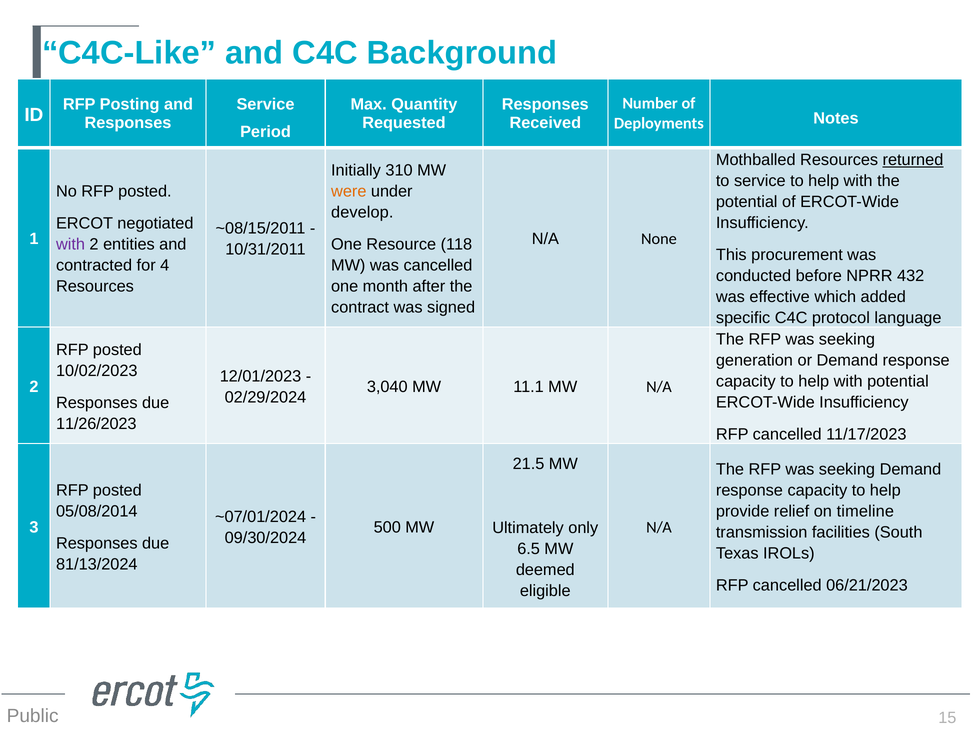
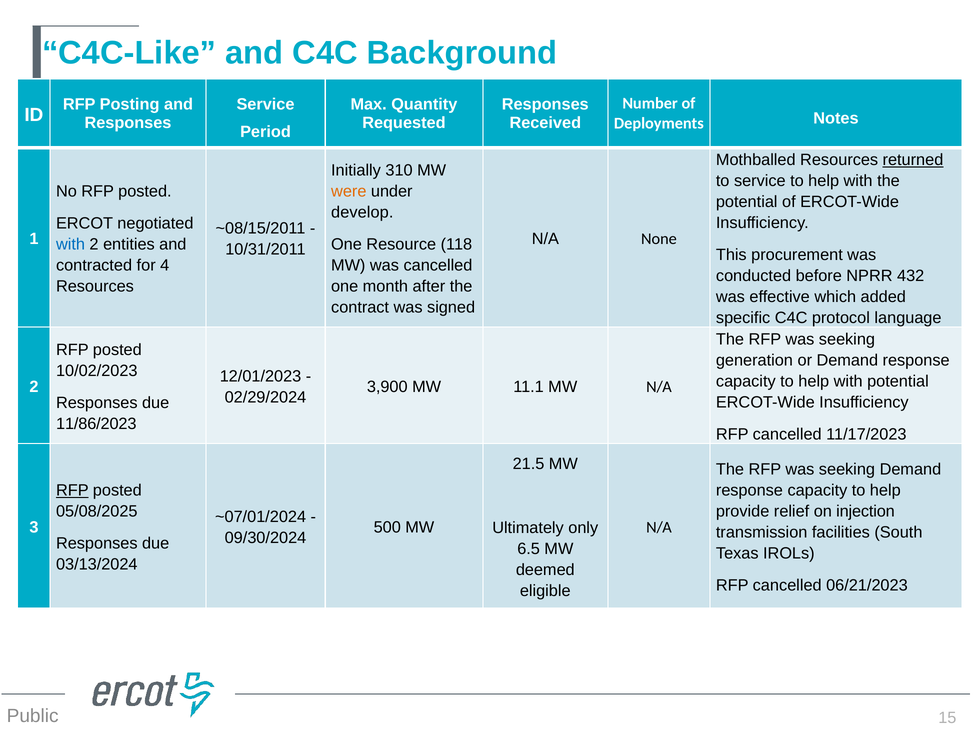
with colour: purple -> blue (71, 244)
3,040: 3,040 -> 3,900 (387, 387)
11/26/2023: 11/26/2023 -> 11/86/2023 (96, 424)
RFP underline: none -> present (72, 490)
05/08/2014: 05/08/2014 -> 05/08/2025 (97, 512)
timeline: timeline -> injection (866, 512)
81/13/2024: 81/13/2024 -> 03/13/2024 (97, 564)
